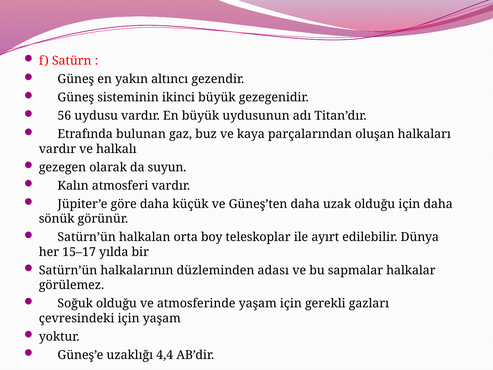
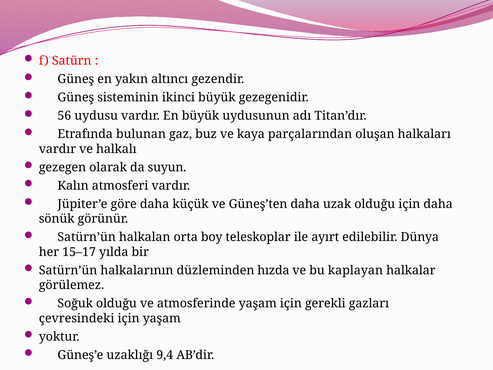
adası: adası -> hızda (273, 270)
sapmalar: sapmalar -> kaplayan (355, 270)
4,4: 4,4 -> 9,4 (165, 355)
